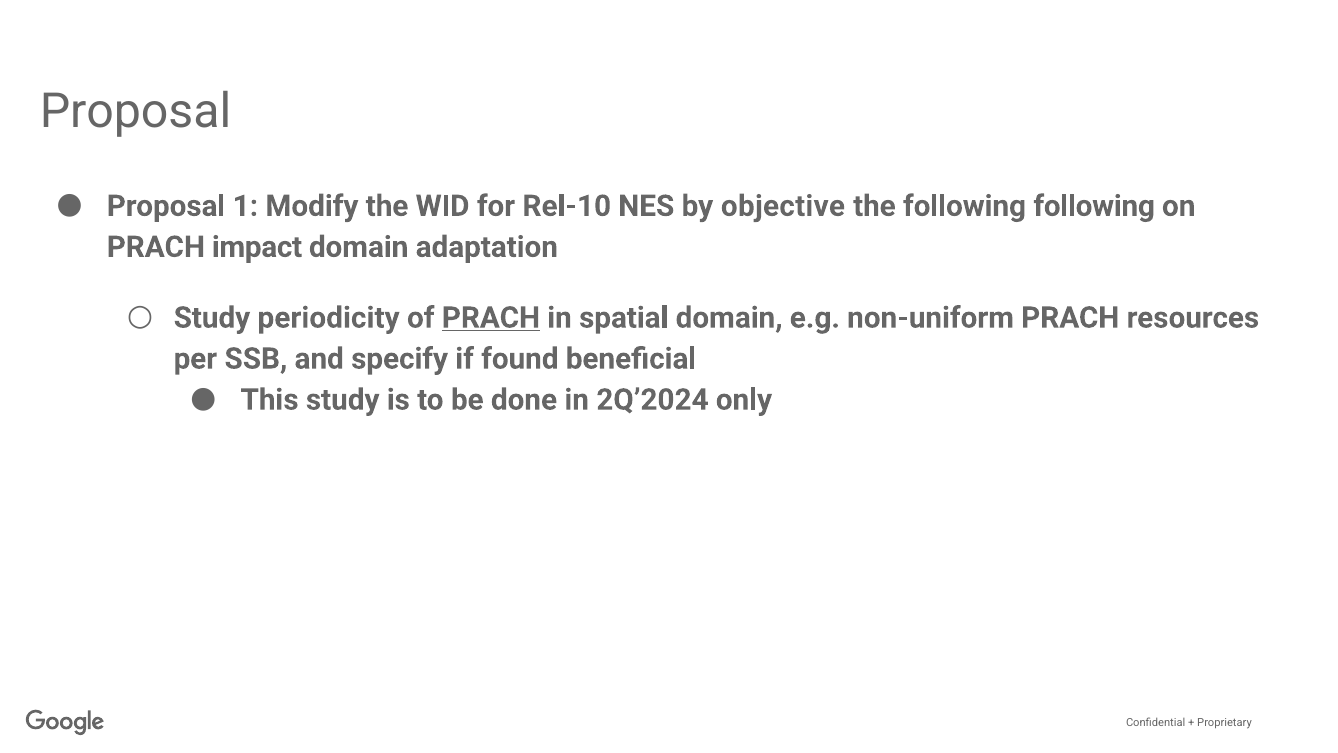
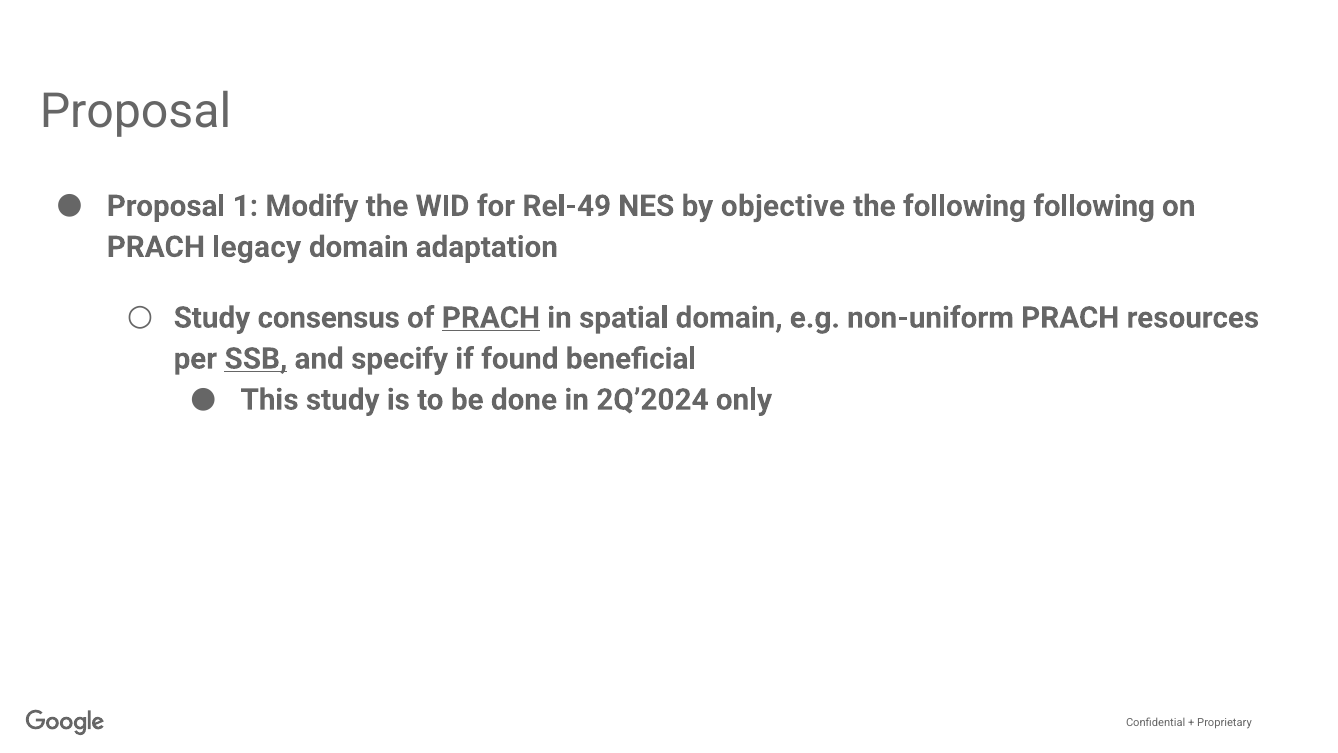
Rel-10: Rel-10 -> Rel-49 (567, 206)
impact: impact -> legacy (257, 247)
periodicity: periodicity -> consensus (329, 318)
SSB underline: none -> present (256, 359)
